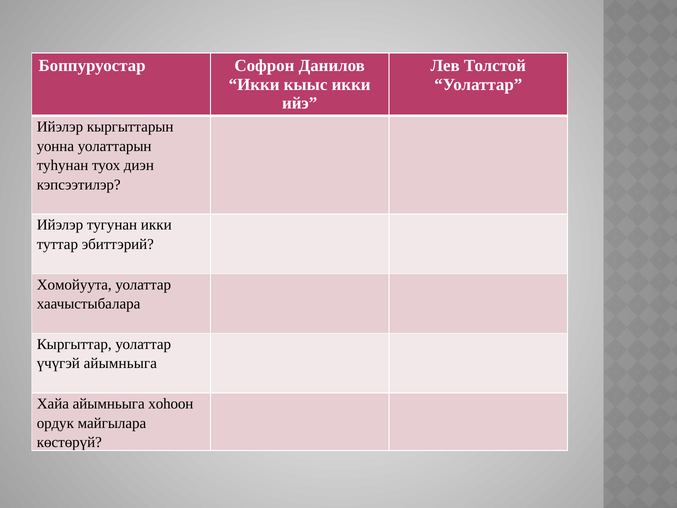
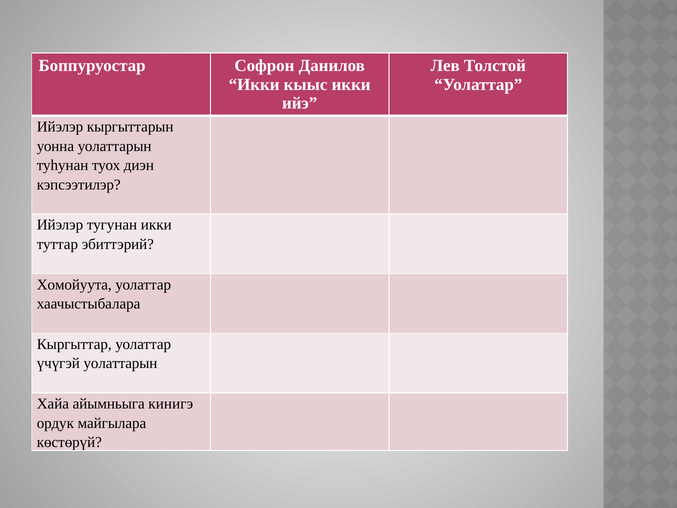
үчүгэй айымньыга: айымньыга -> уолаттарын (120, 363)
хоһоон: хоһоон -> кинигэ (171, 404)
